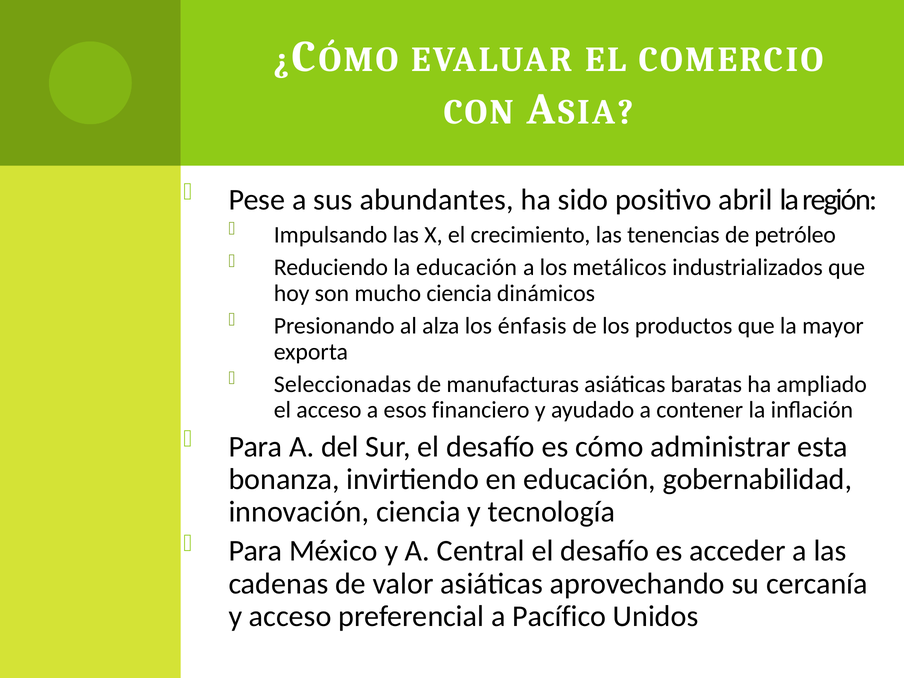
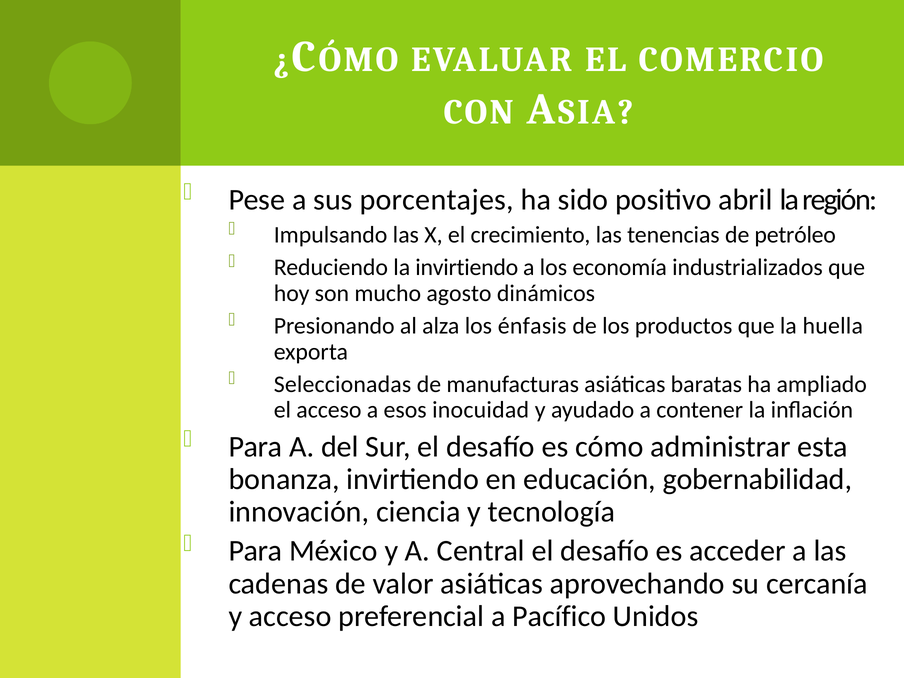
abundantes: abundantes -> porcentajes (437, 200)
la educación: educación -> invirtiendo (467, 268)
metálicos: metálicos -> economía (620, 268)
mucho ciencia: ciencia -> agosto (459, 293)
mayor: mayor -> huella (833, 326)
financiero: financiero -> inocuidad (481, 410)
